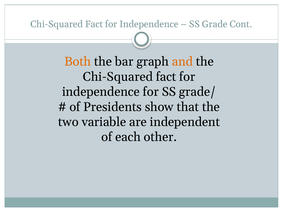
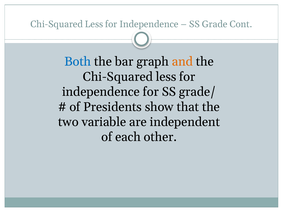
Fact: Fact -> Less (94, 24)
Both colour: orange -> blue (78, 62)
fact: fact -> less (166, 77)
